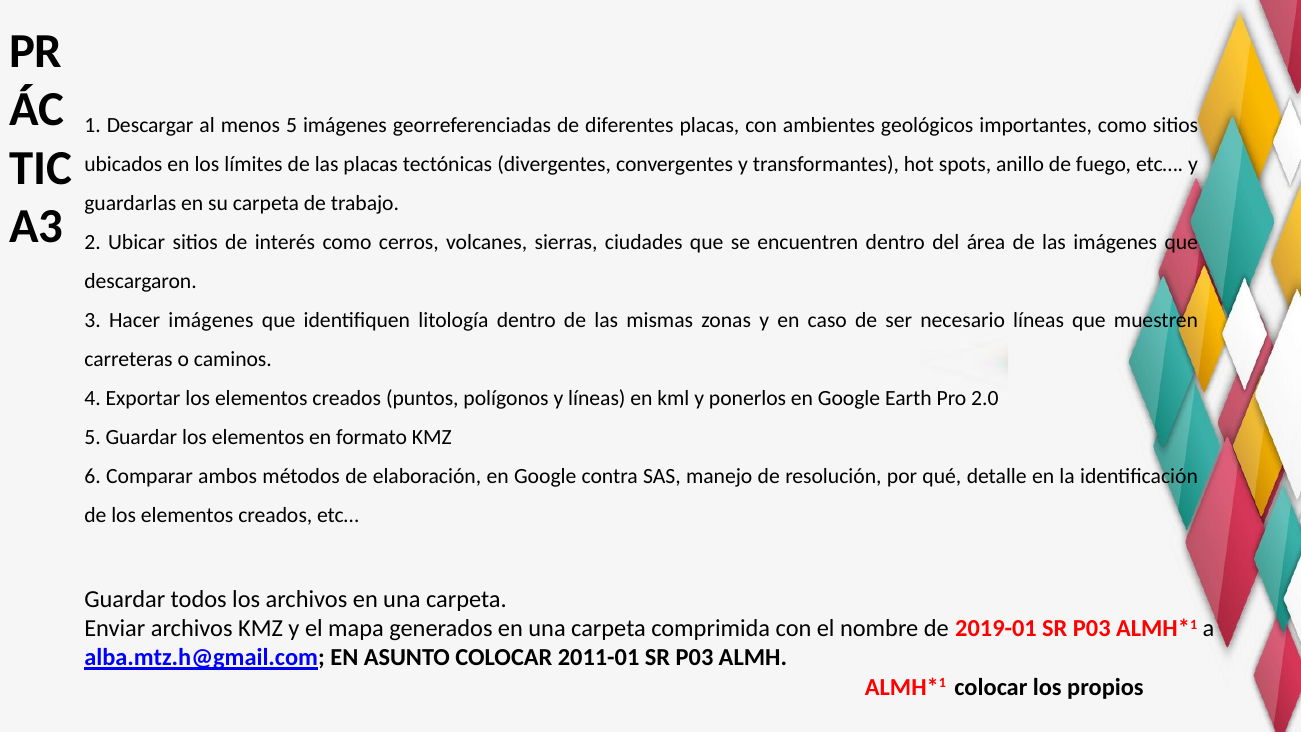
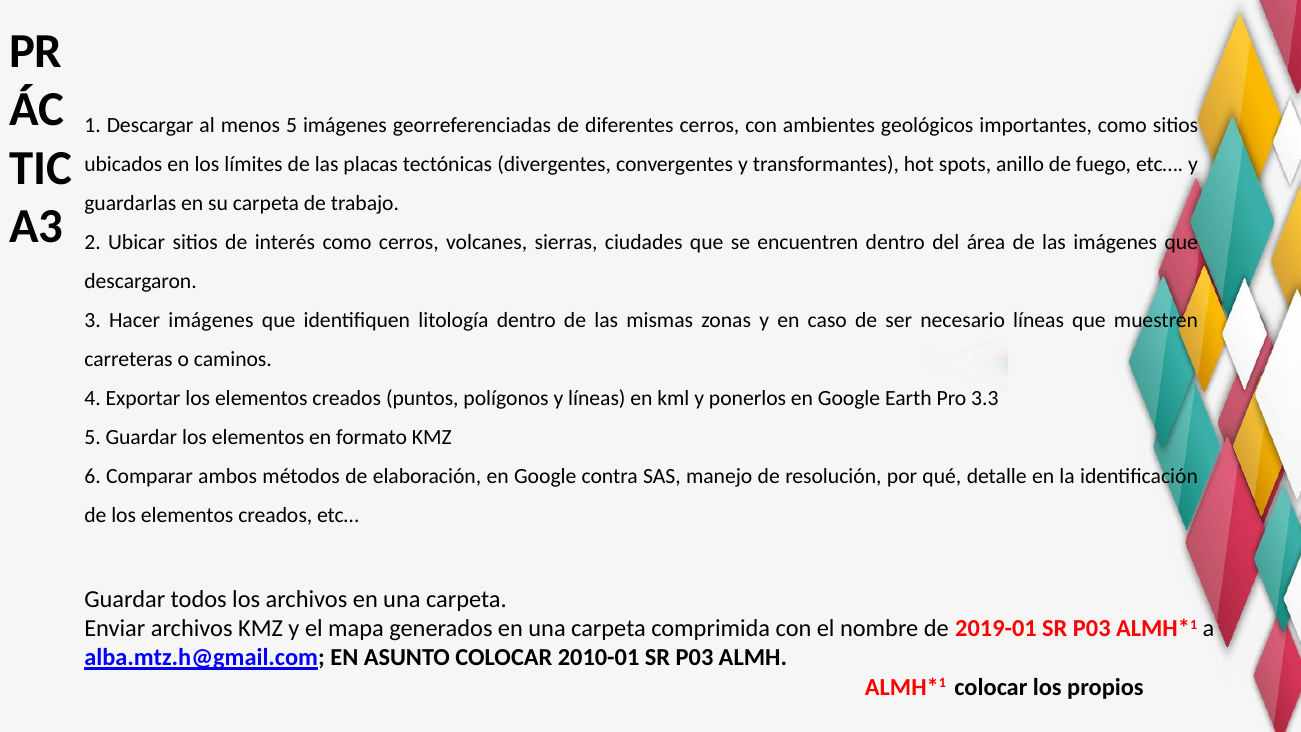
diferentes placas: placas -> cerros (710, 125)
2.0: 2.0 -> 3.3 (985, 398)
2011-01: 2011-01 -> 2010-01 (599, 658)
